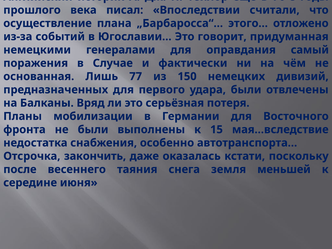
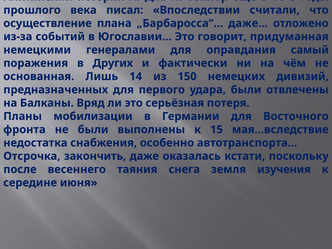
этого…: этого… -> даже… (248, 23)
Случае: Случае -> Других (113, 63)
77: 77 -> 14 (136, 76)
меньшей: меньшей -> изучения (284, 169)
